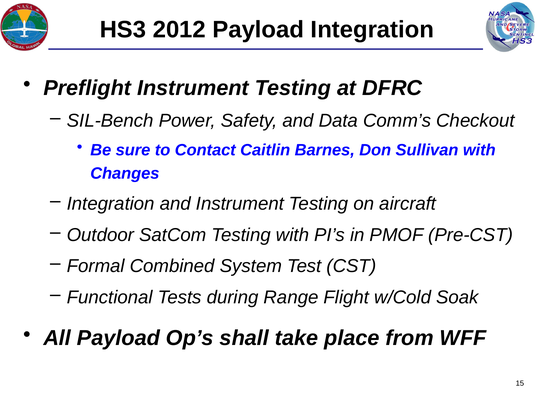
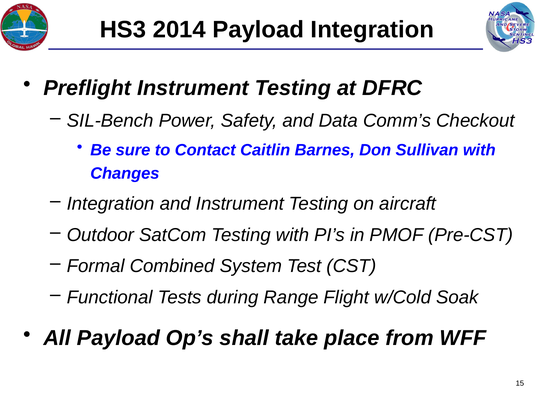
2012: 2012 -> 2014 (179, 30)
